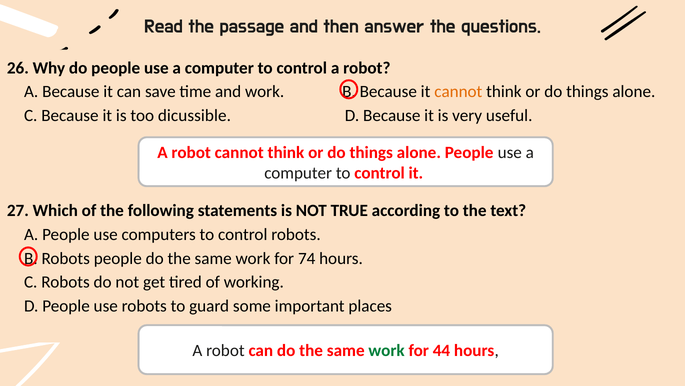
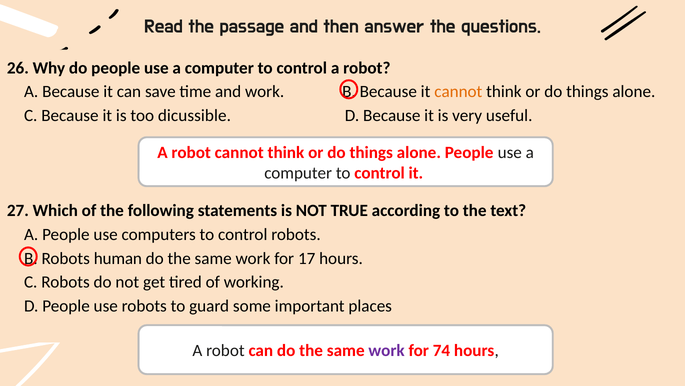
Robots people: people -> human (118, 258)
74: 74 -> 17 (307, 258)
work colour: green -> purple (387, 350)
44: 44 -> 74 (441, 350)
